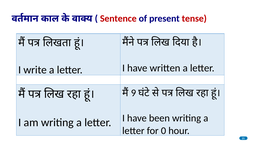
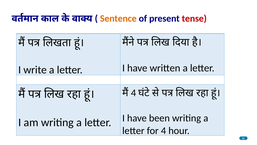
Sentence colour: red -> orange (118, 18)
9: 9 -> 4 (134, 93)
for 0: 0 -> 4 (164, 130)
